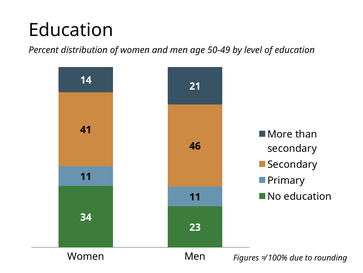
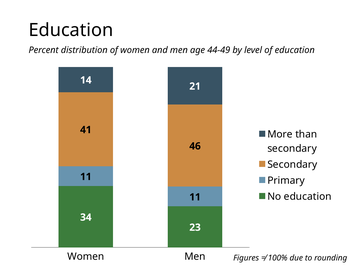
50-49: 50-49 -> 44-49 (219, 50)
